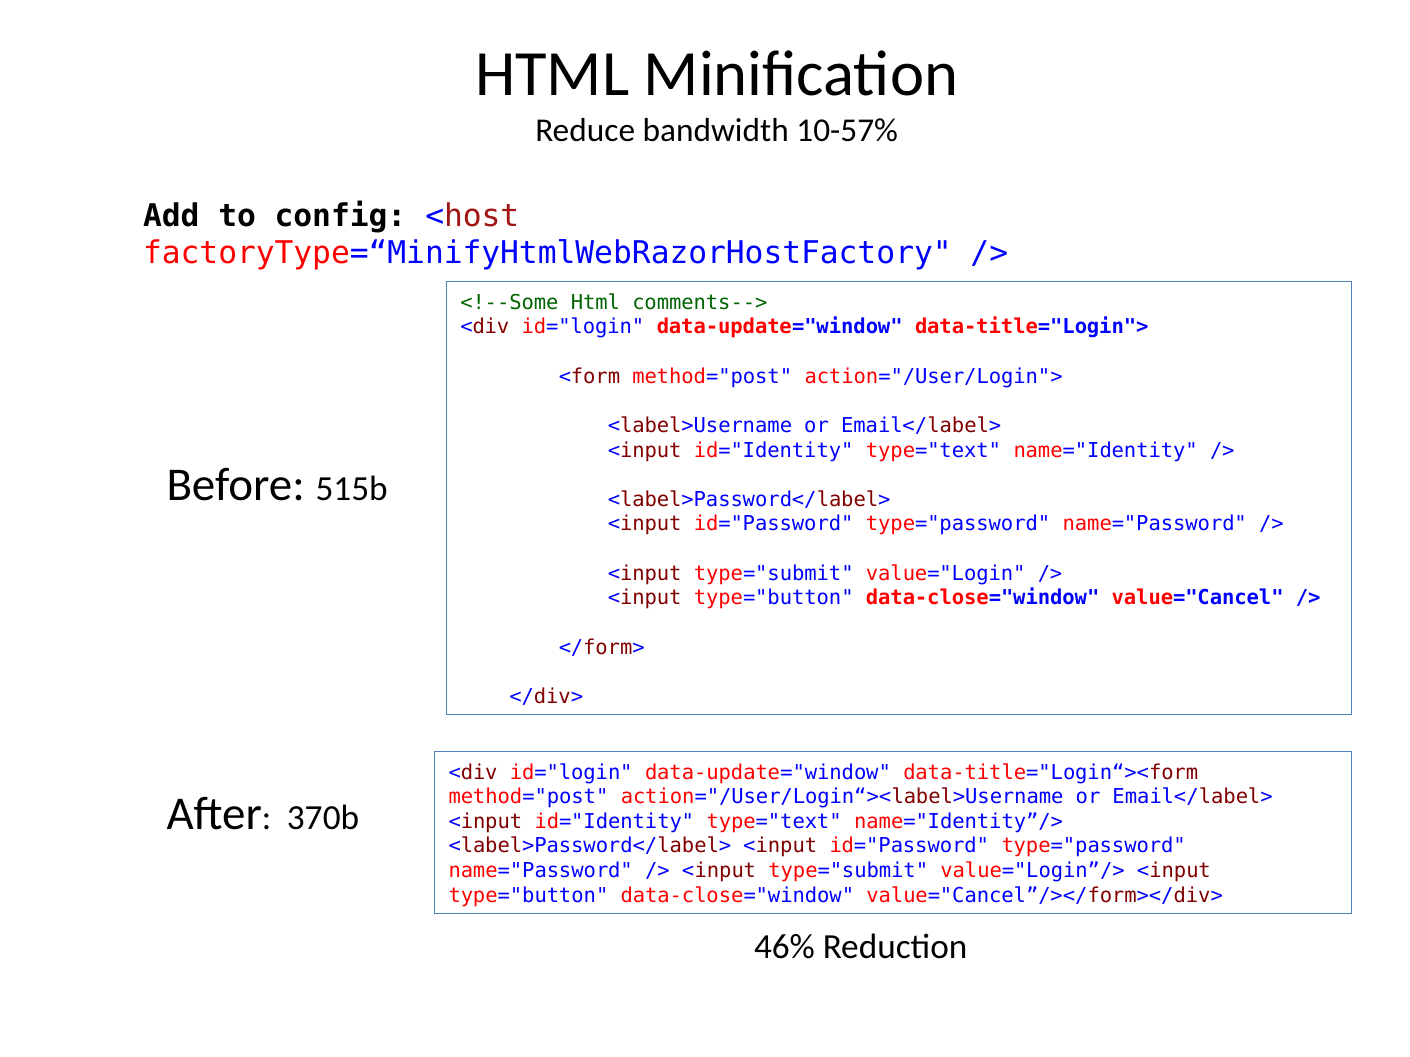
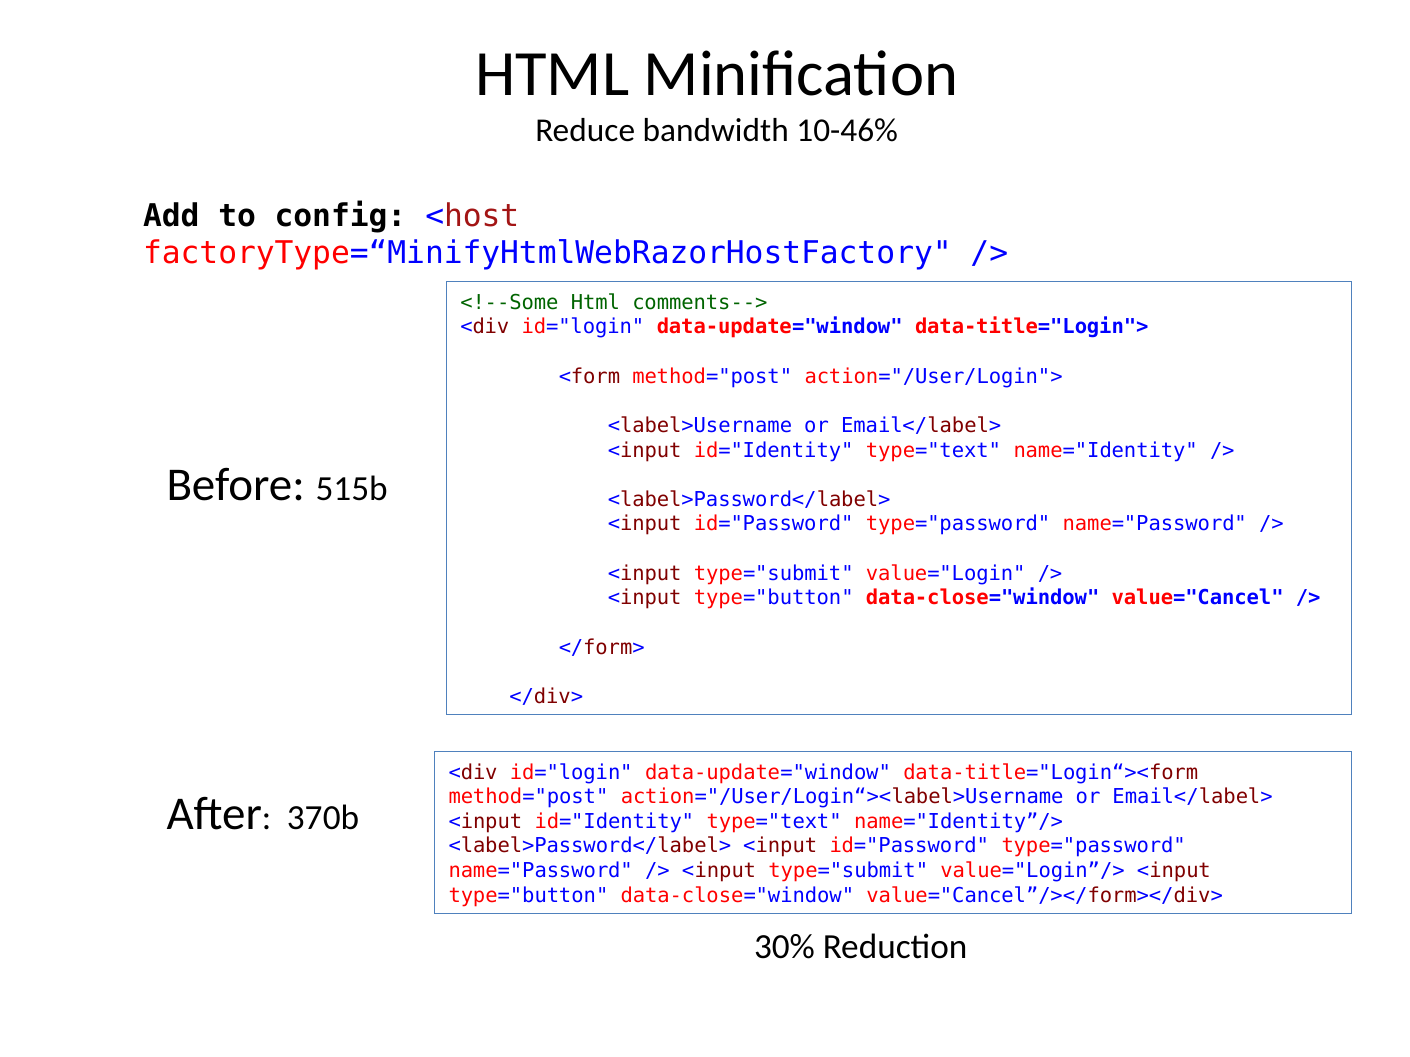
10-57%: 10-57% -> 10-46% (847, 130)
46%: 46% -> 30% (784, 947)
